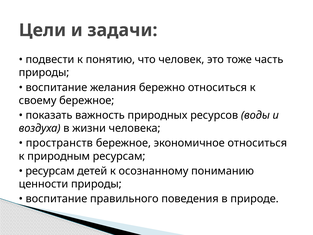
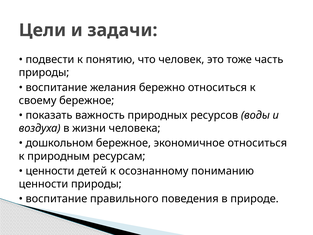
пространств: пространств -> дошкольном (59, 143)
ресурсам: ресурсам -> ценности (50, 171)
